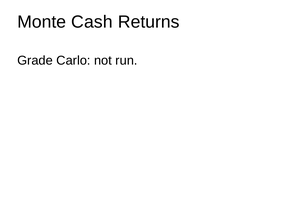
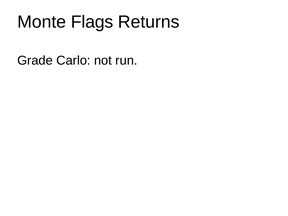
Cash: Cash -> Flags (92, 22)
